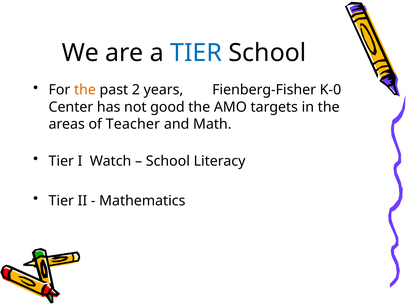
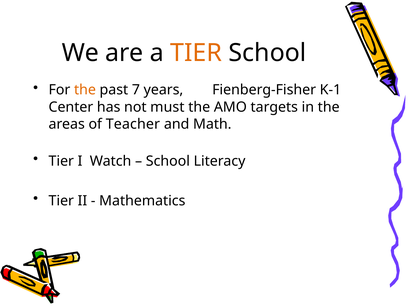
TIER colour: blue -> orange (196, 53)
2: 2 -> 7 (136, 90)
K-0: K-0 -> K-1 (330, 90)
good: good -> must (167, 107)
